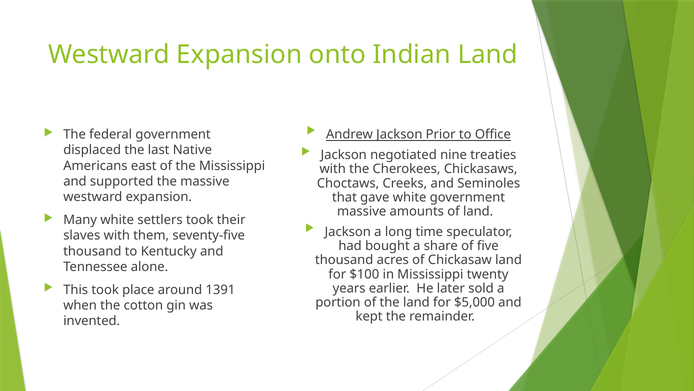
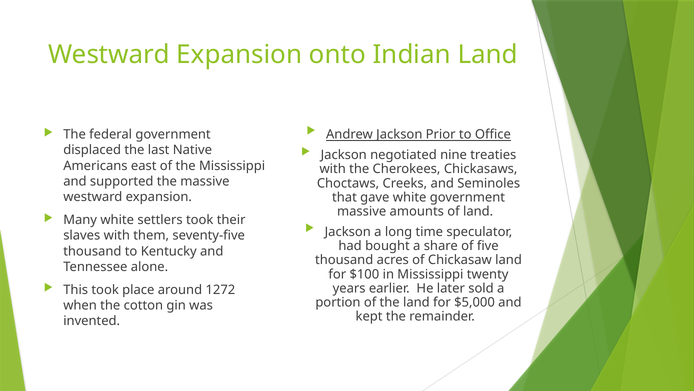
1391: 1391 -> 1272 (220, 289)
